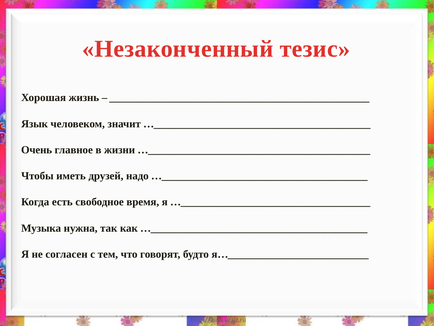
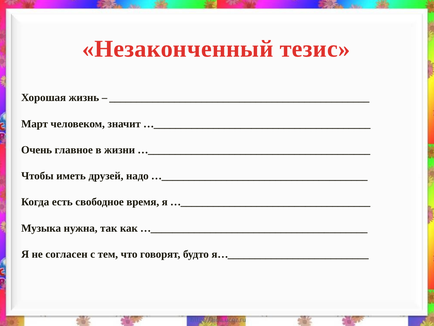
Язык: Язык -> Март (35, 124)
